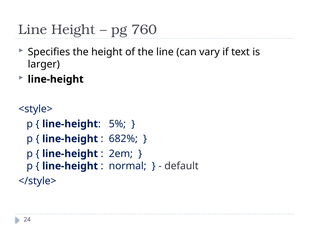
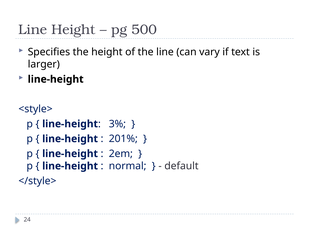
760: 760 -> 500 (144, 30)
5%: 5% -> 3% (117, 124)
682%: 682% -> 201% (123, 139)
